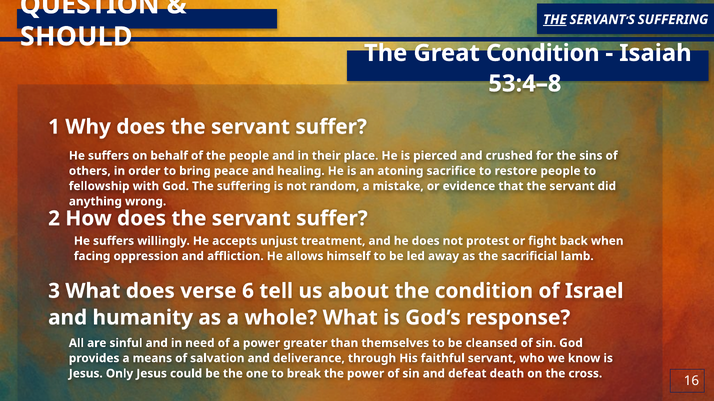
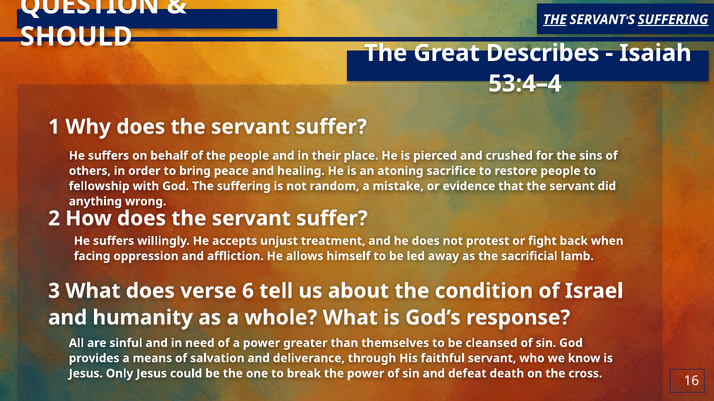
SUFFERING underline: none -> present (673, 20)
Great Condition: Condition -> Describes (543, 53)
53:4–8: 53:4–8 -> 53:4–4 (525, 84)
